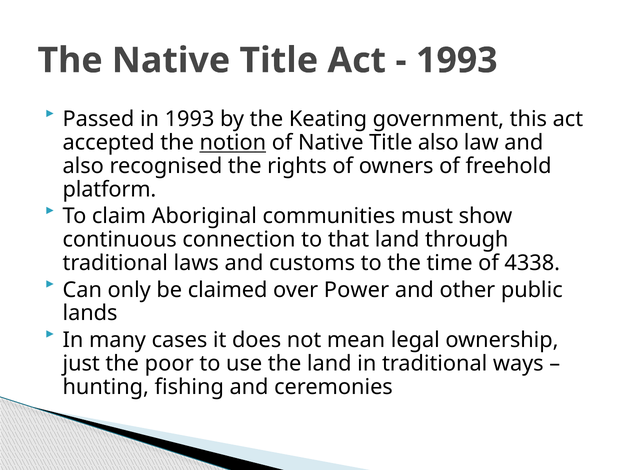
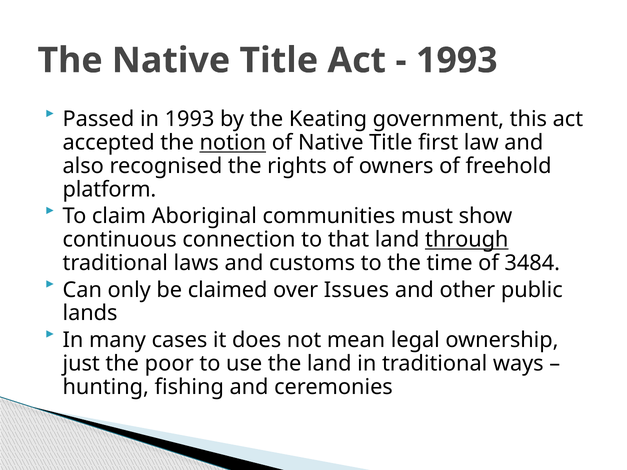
Title also: also -> first (438, 143)
through underline: none -> present (467, 240)
4338: 4338 -> 3484 (532, 263)
Power: Power -> Issues (356, 290)
